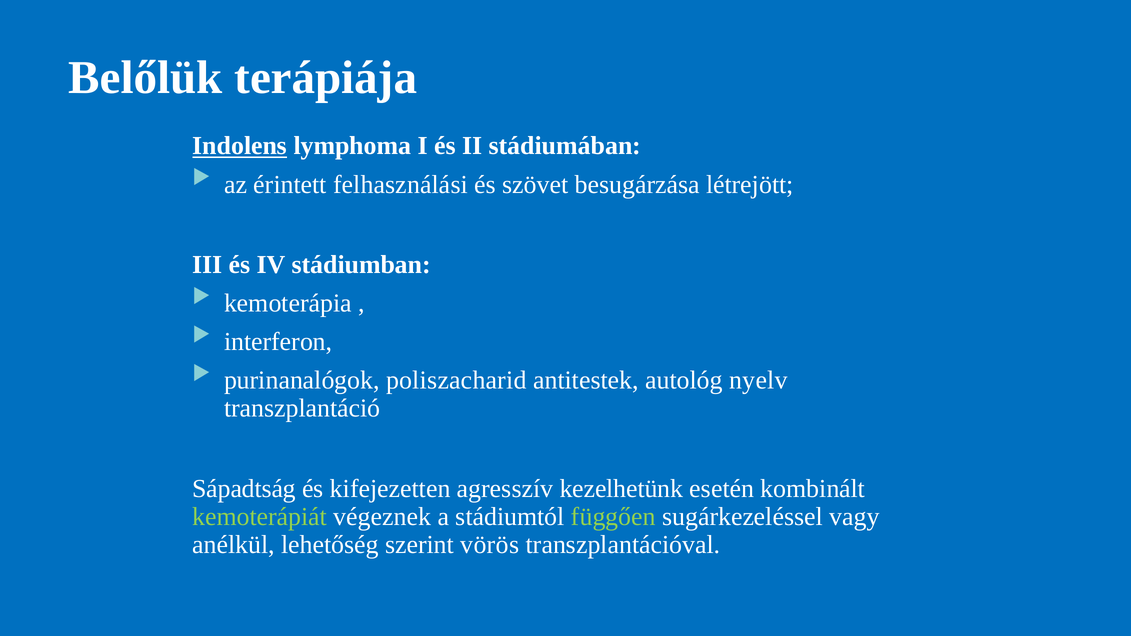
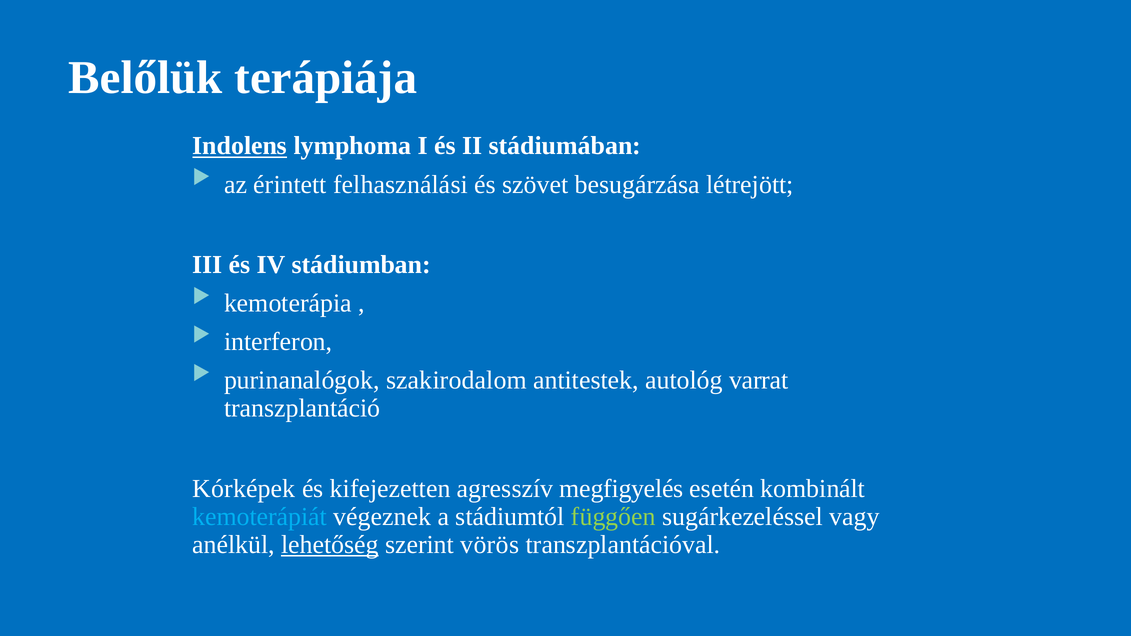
poliszacharid: poliszacharid -> szakirodalom (456, 381)
nyelv: nyelv -> varrat (759, 381)
Sápadtság: Sápadtság -> Kórképek (244, 489)
kezelhetünk: kezelhetünk -> megfigyelés (621, 489)
kemoterápiát colour: light green -> light blue (260, 517)
lehetőség underline: none -> present (330, 545)
